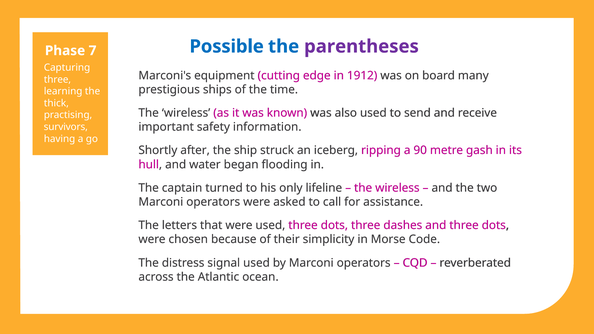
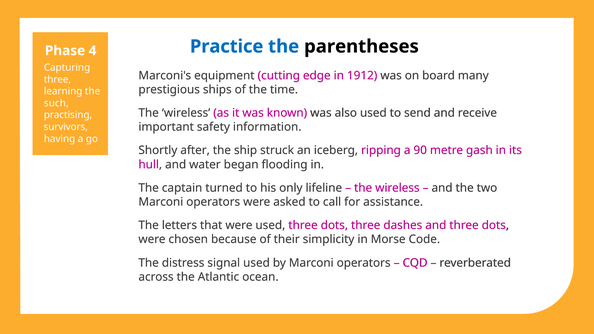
Possible: Possible -> Practice (227, 46)
parentheses colour: purple -> black (361, 46)
7: 7 -> 4 (93, 51)
thick: thick -> such (56, 103)
